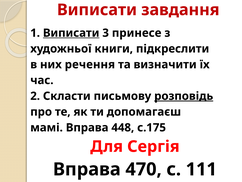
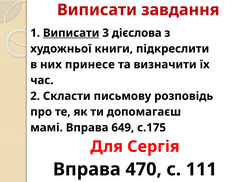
принесе: принесе -> дієслова (137, 33)
речення: речення -> принесе (90, 64)
розповідь underline: present -> none (184, 96)
448: 448 -> 649 (123, 127)
